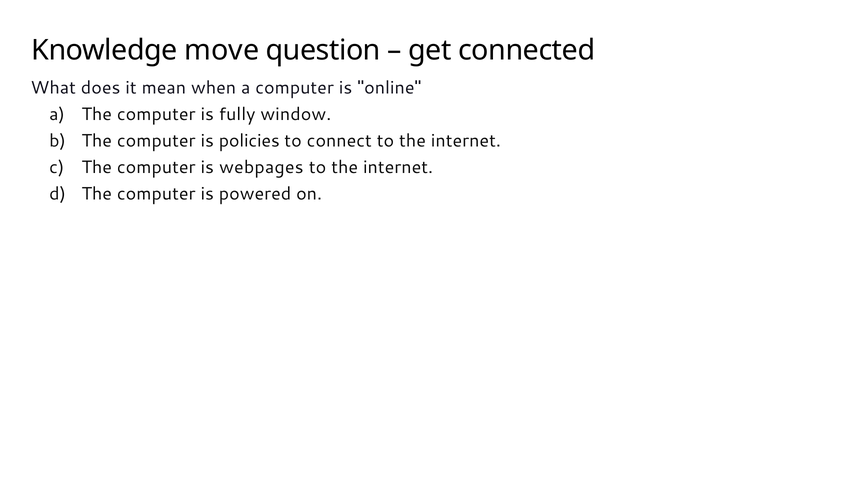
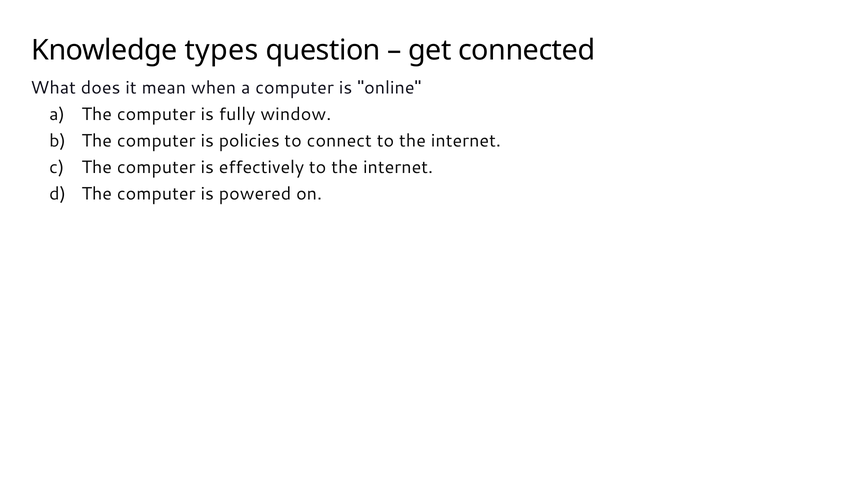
move: move -> types (222, 50)
webpages: webpages -> effectively (262, 167)
